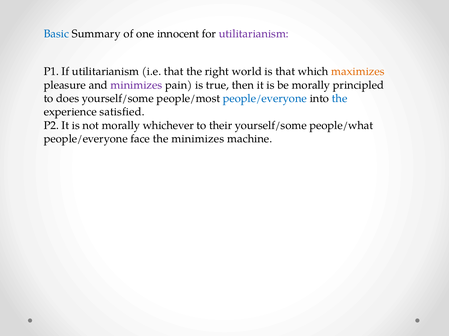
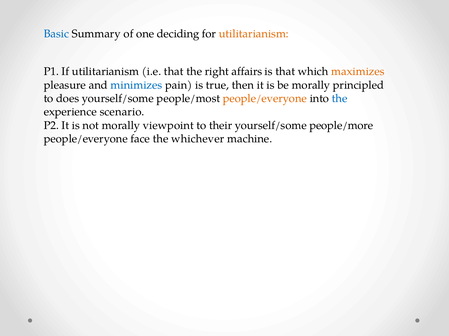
innocent: innocent -> deciding (178, 34)
utilitarianism colour: purple -> orange (254, 34)
world: world -> affairs (247, 72)
minimizes colour: purple -> blue (136, 85)
people/everyone colour: blue -> orange (265, 99)
satisfied: satisfied -> scenario (122, 112)
whichever: whichever -> viewpoint (168, 126)
people/what: people/what -> people/more (341, 126)
the minimizes: minimizes -> whichever (198, 139)
